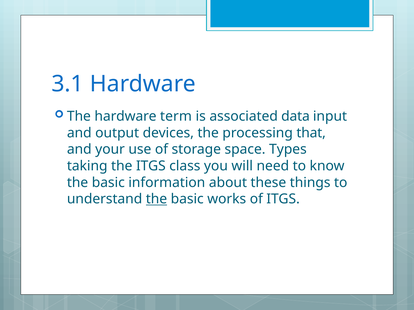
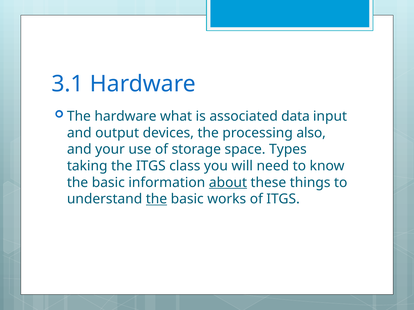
term: term -> what (176, 117)
that: that -> also (311, 133)
about underline: none -> present (228, 183)
